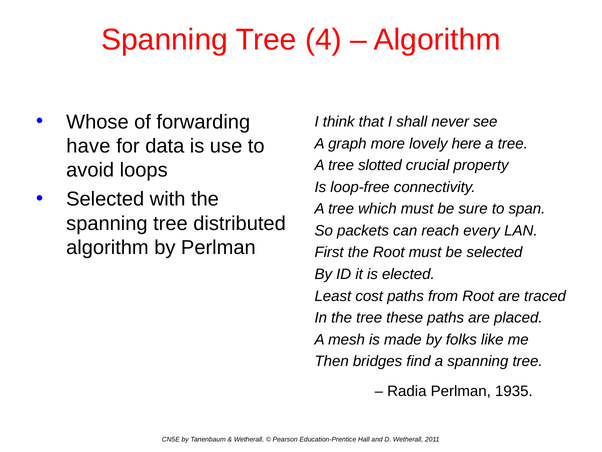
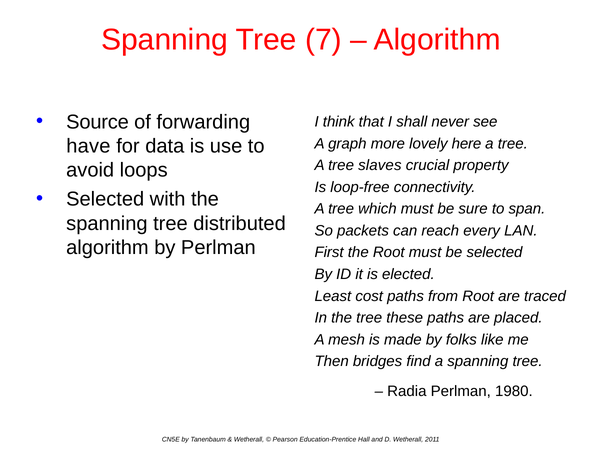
4: 4 -> 7 (323, 40)
Whose: Whose -> Source (98, 122)
slotted: slotted -> slaves (380, 165)
1935: 1935 -> 1980 (514, 391)
